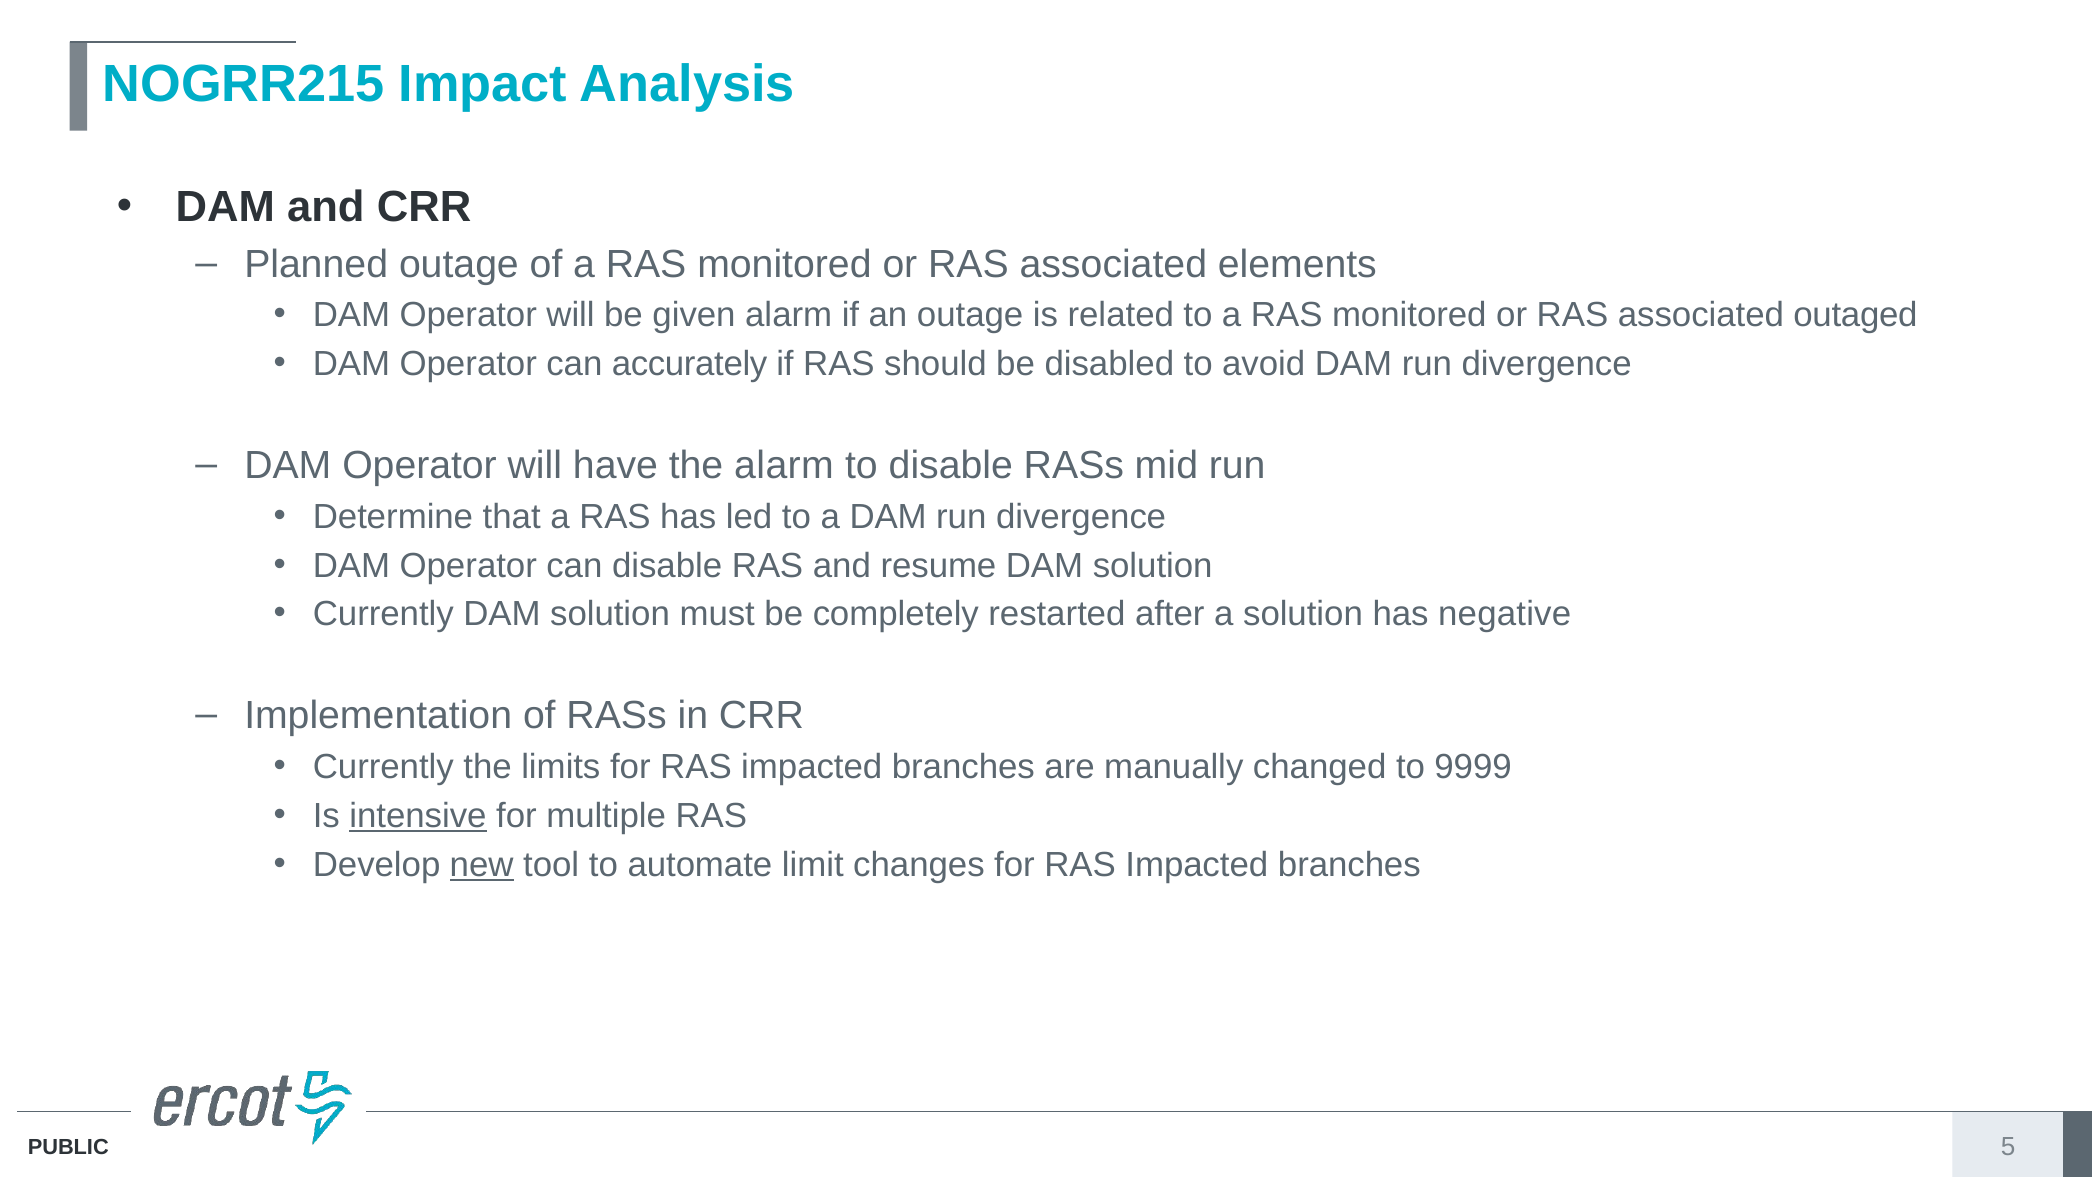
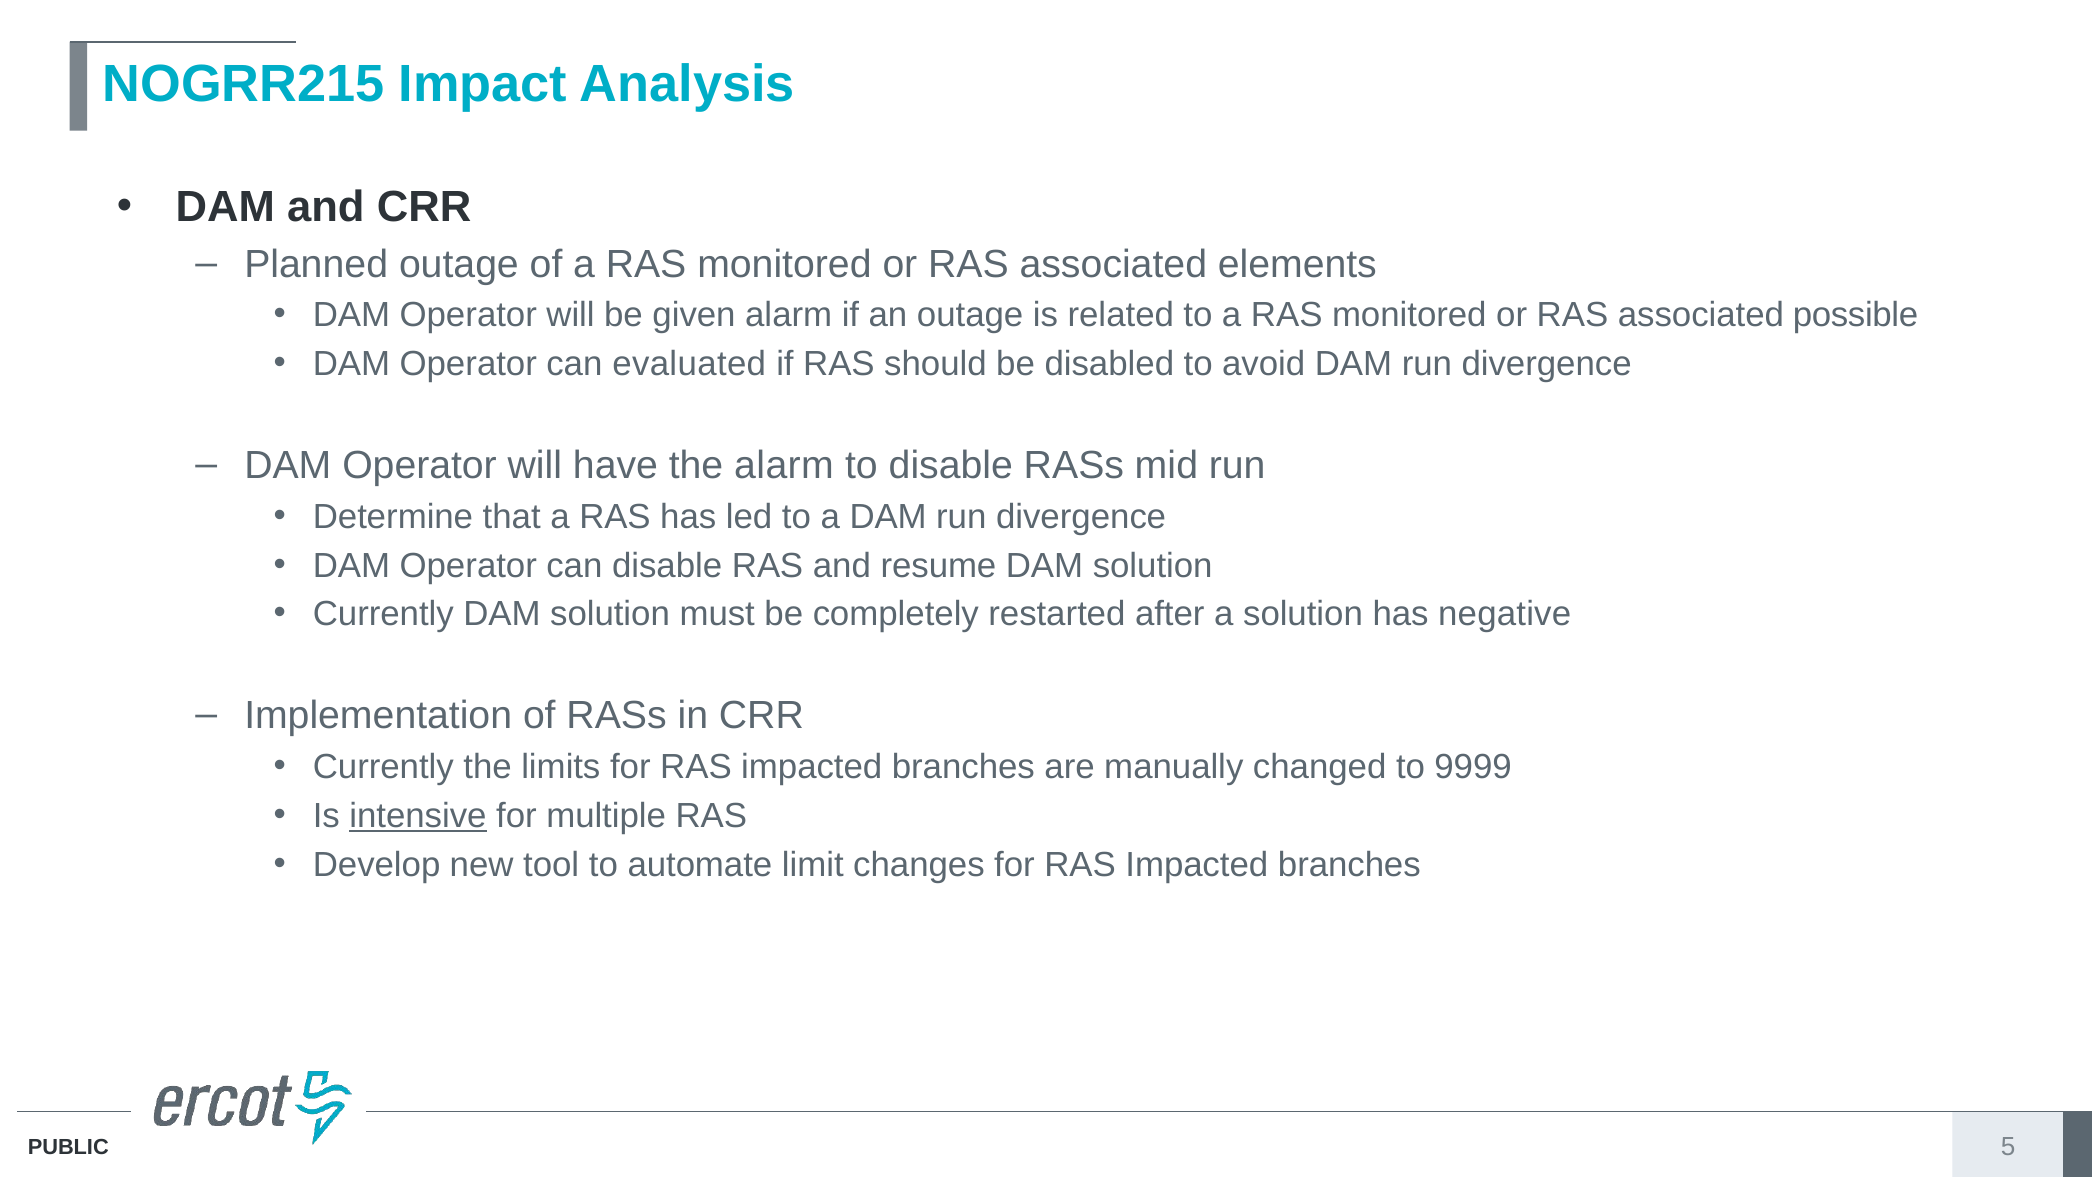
outaged: outaged -> possible (1856, 315)
accurately: accurately -> evaluated (689, 364)
new underline: present -> none (482, 864)
